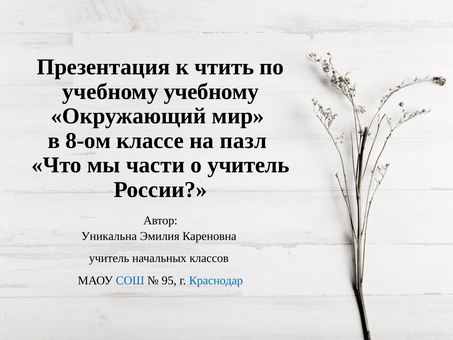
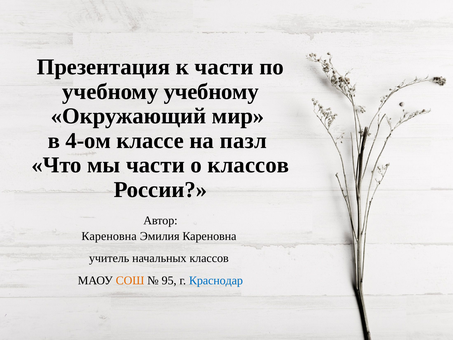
к чтить: чтить -> части (224, 67)
8-ом: 8-ом -> 4-ом (88, 140)
о учитель: учитель -> классов (248, 165)
Уникальна: Уникальна -> Кареновна (109, 236)
СОШ colour: blue -> orange (130, 280)
